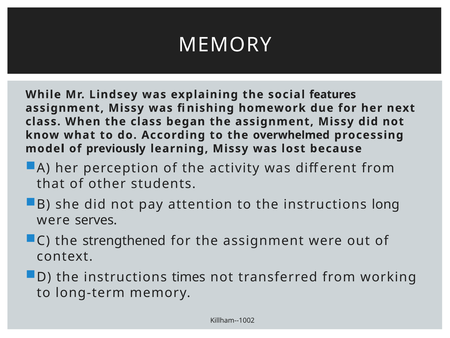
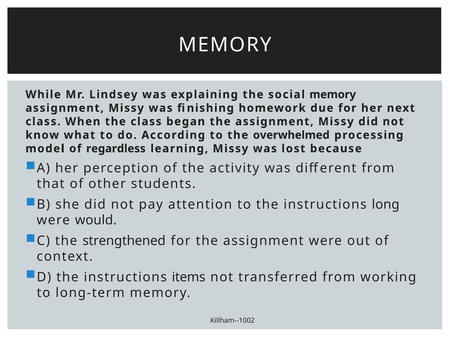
social features: features -> memory (333, 94)
previously: previously -> regardless (116, 148)
serves: serves -> would (96, 220)
times: times -> items (189, 277)
